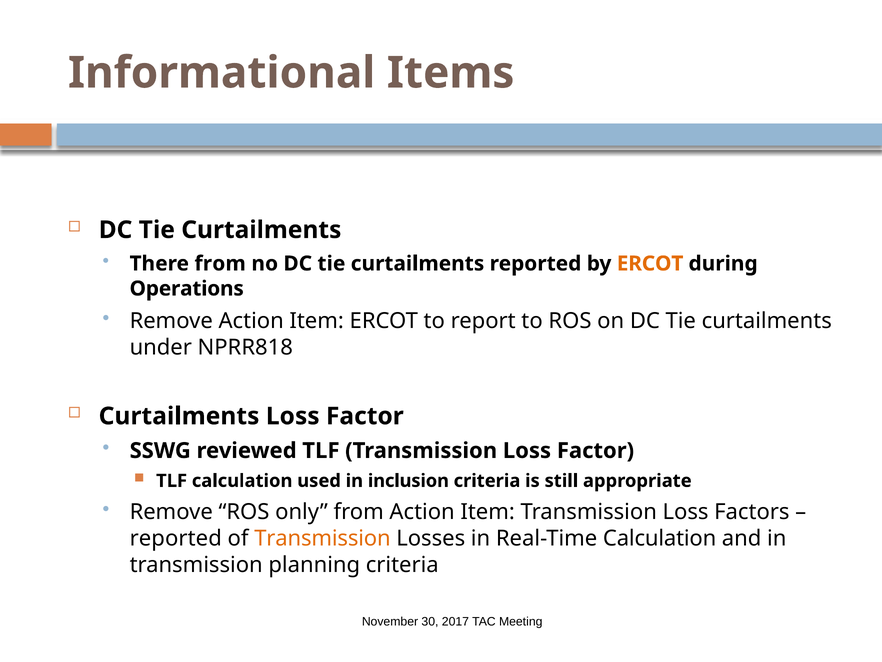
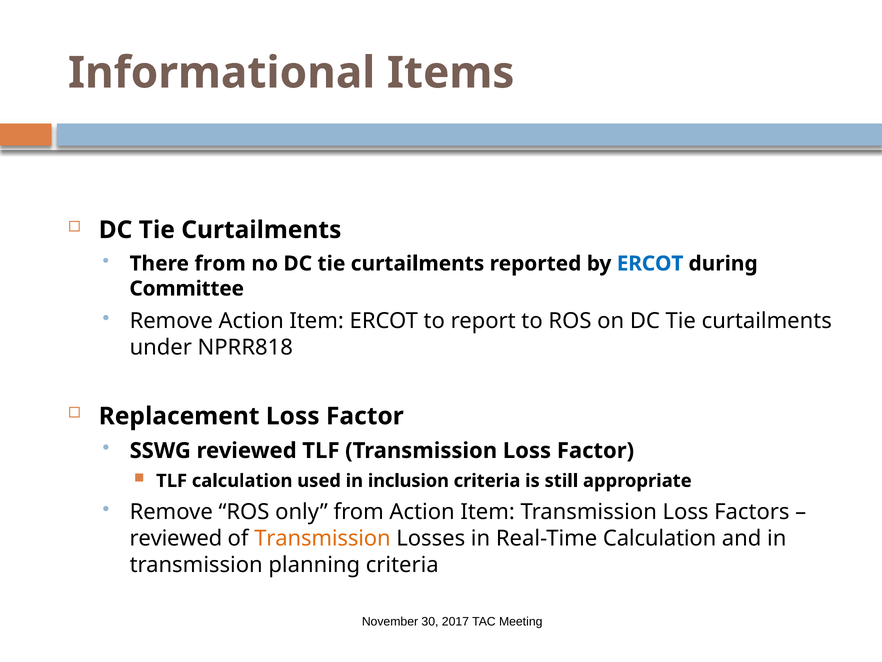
ERCOT colour: orange -> blue (650, 263)
Operations: Operations -> Committee (187, 288)
Curtailments: Curtailments -> Replacement (179, 416)
reported: reported -> reviewed (176, 538)
